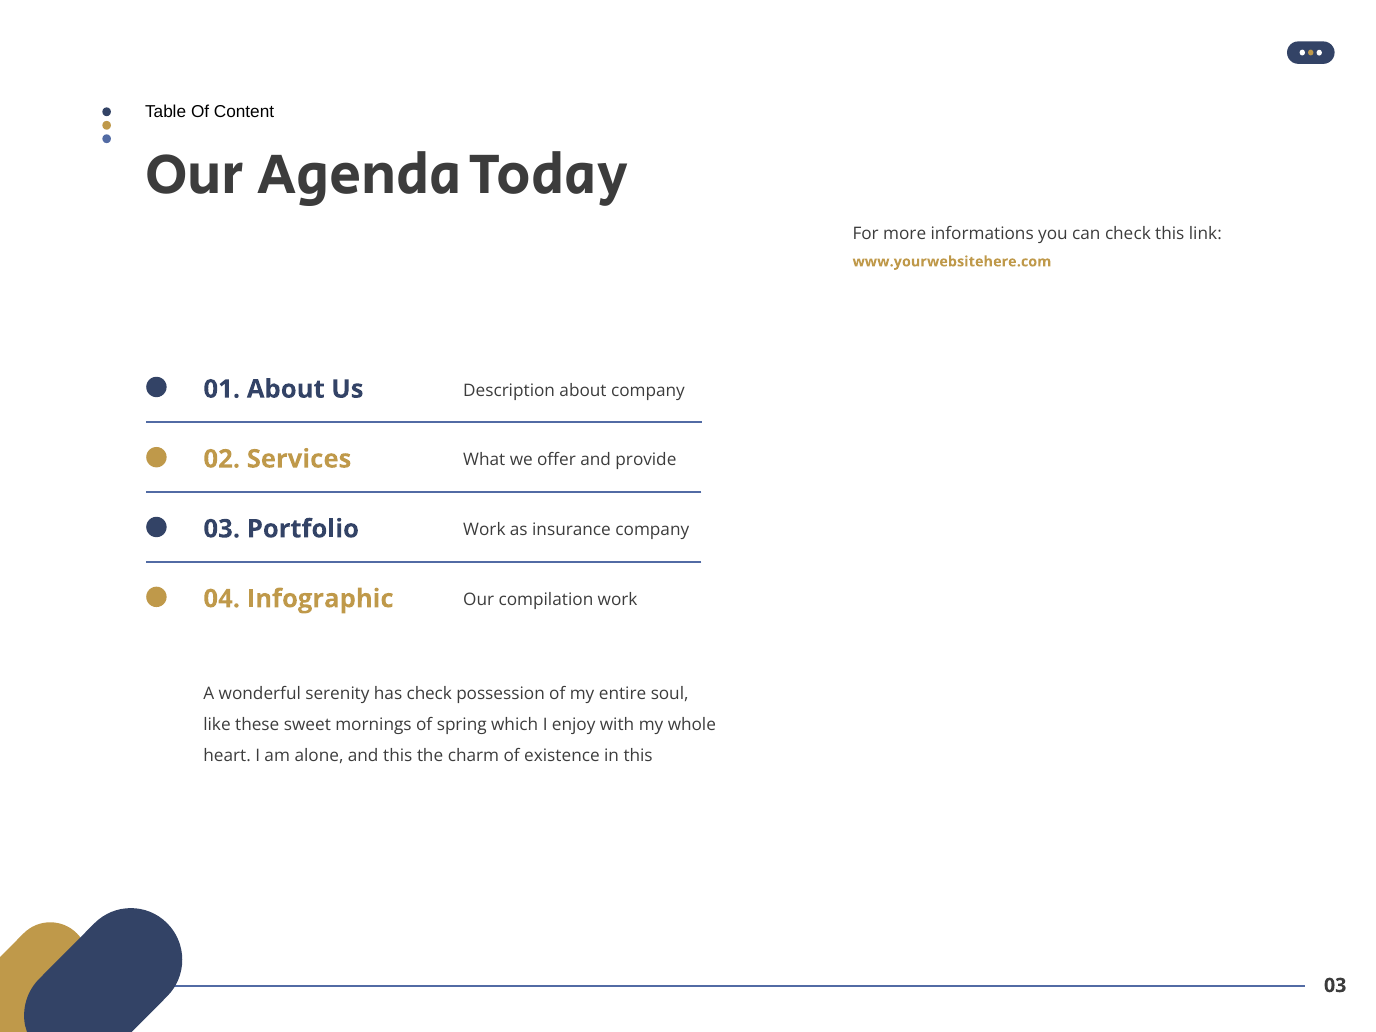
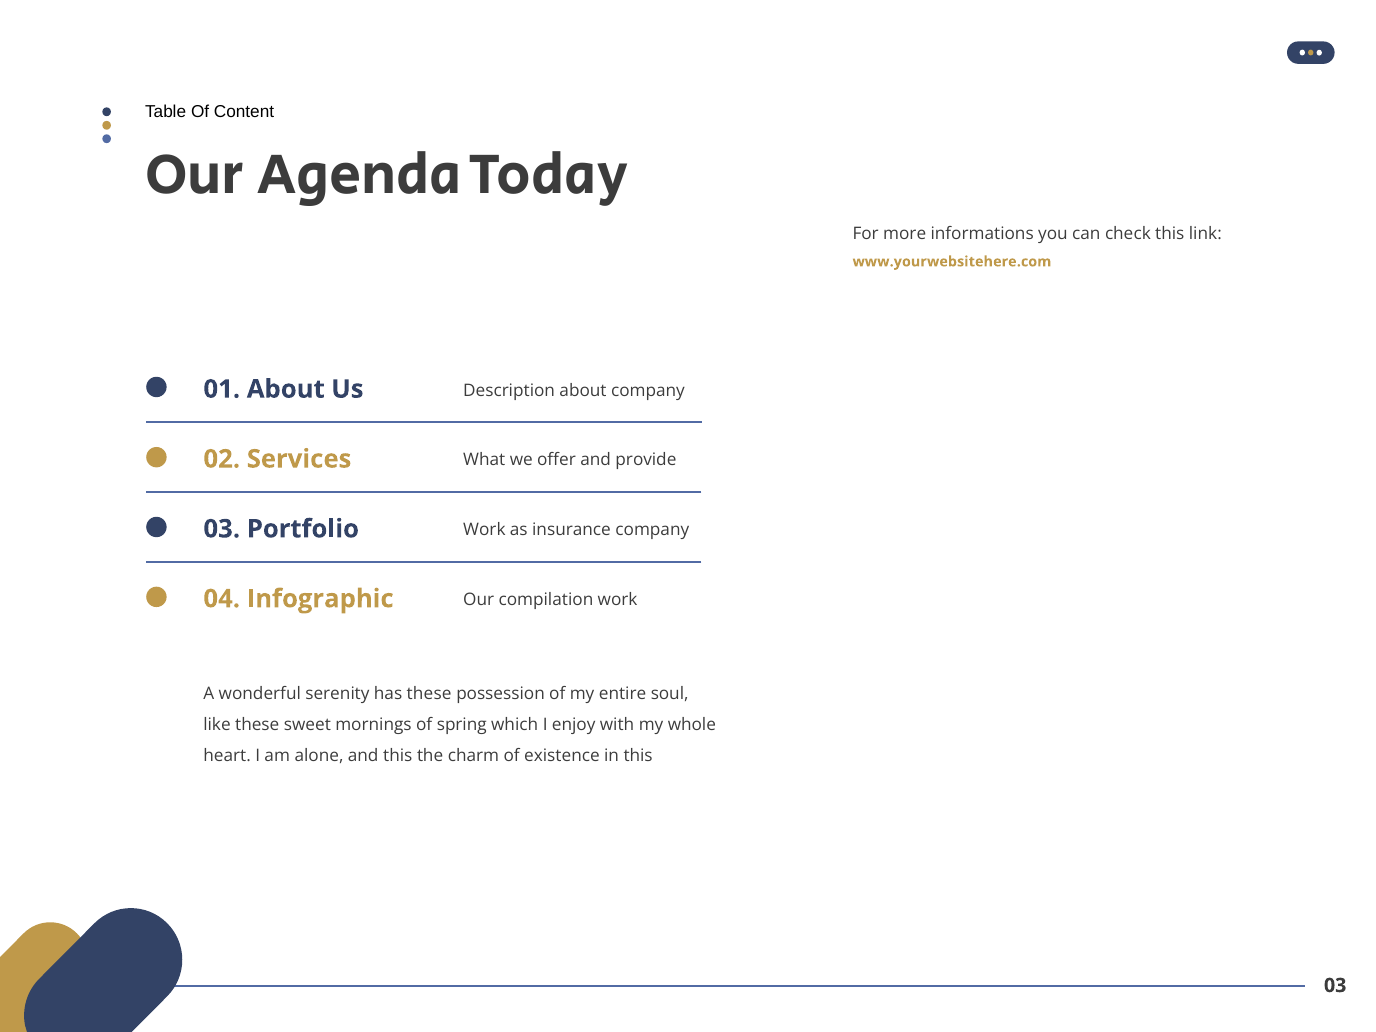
has check: check -> these (429, 694)
